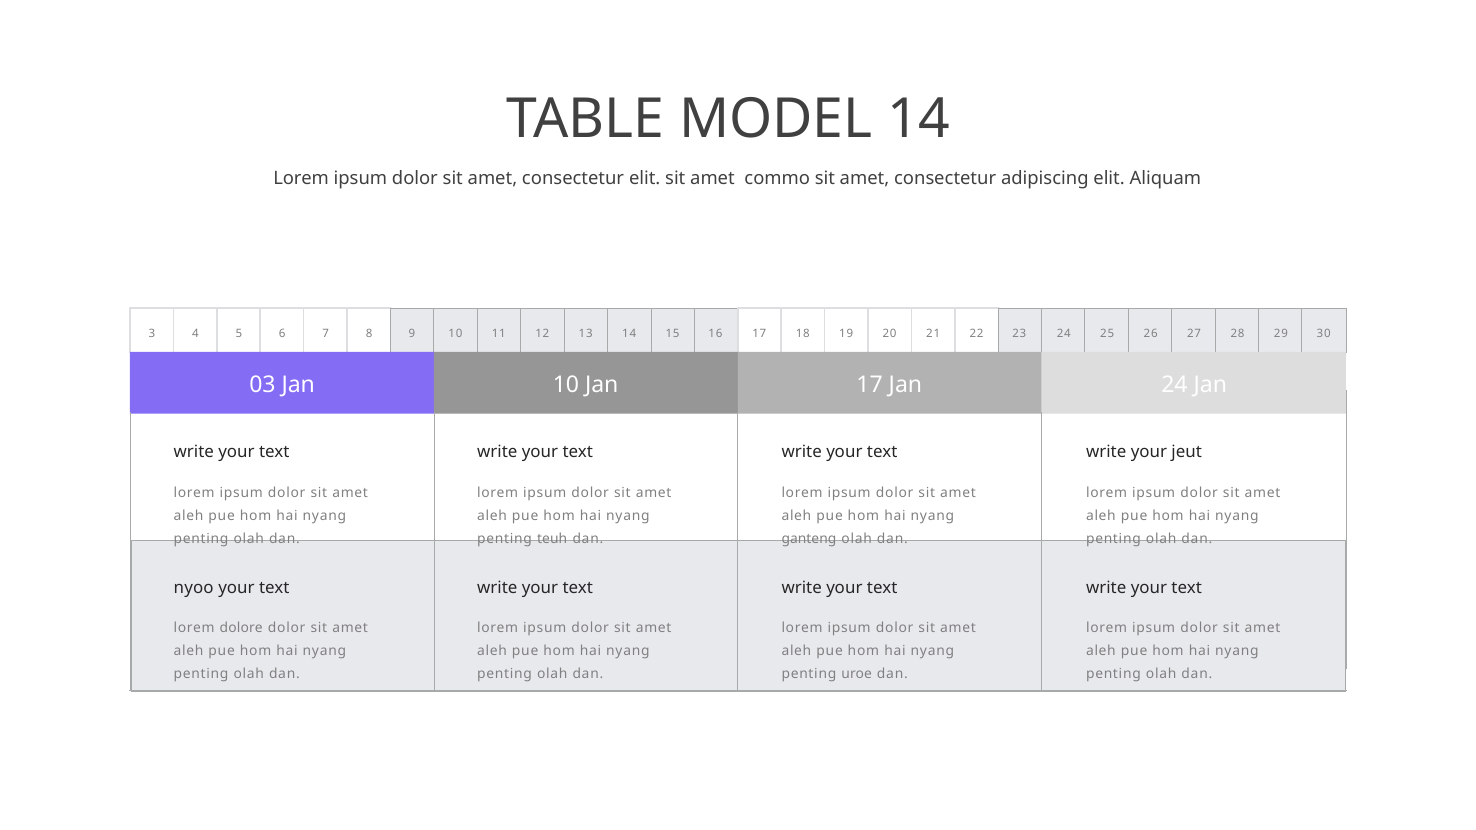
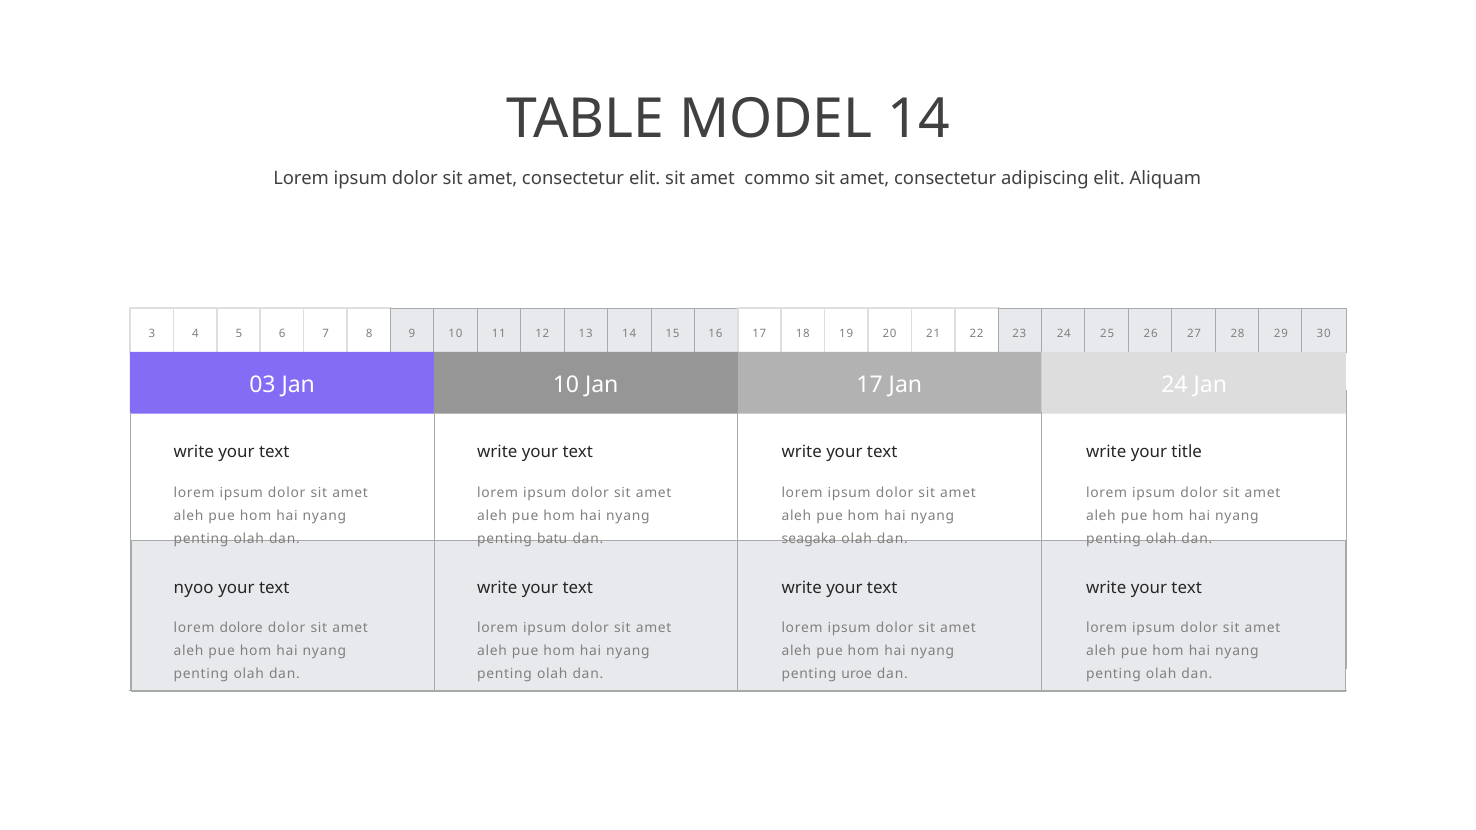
jeut: jeut -> title (1187, 453)
teuh: teuh -> batu (552, 539)
ganteng: ganteng -> seagaka (809, 539)
